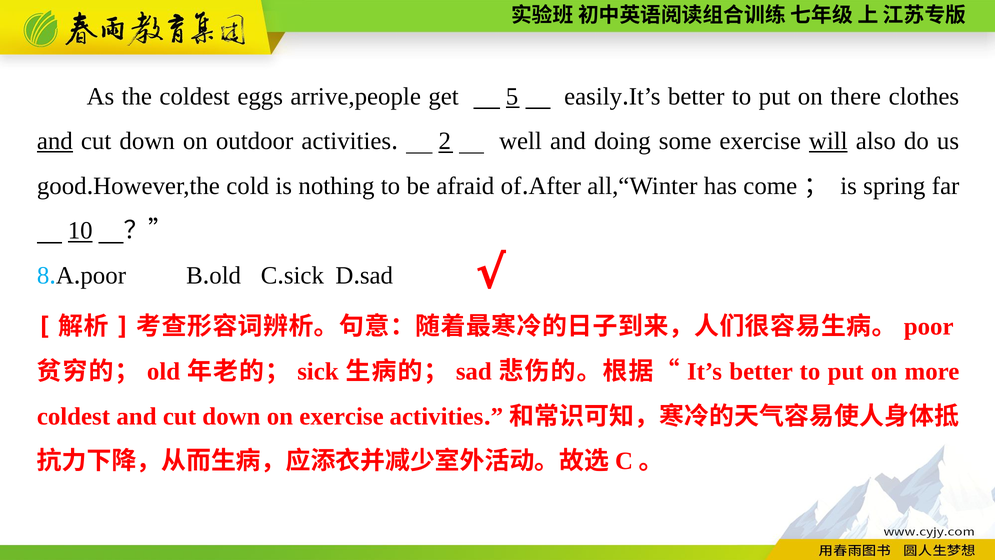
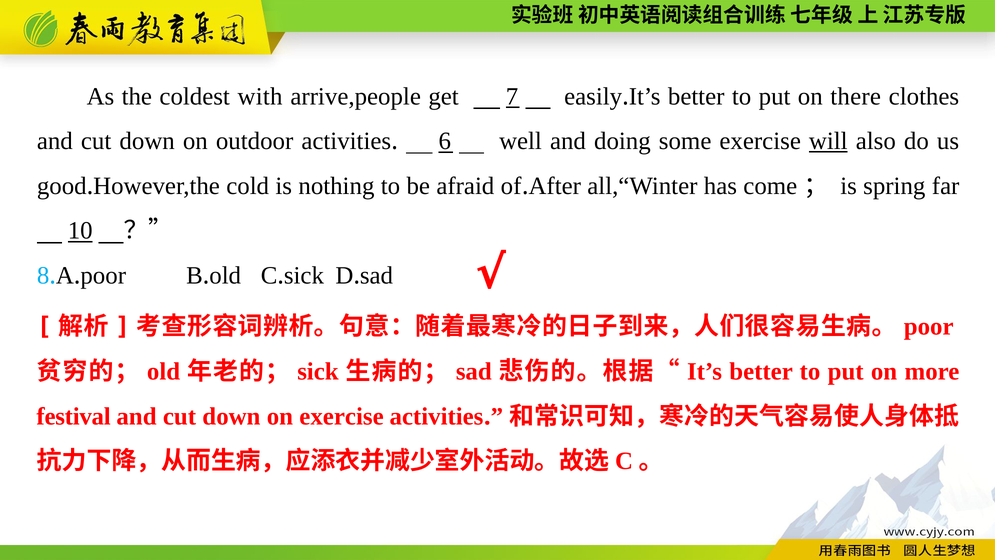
eggs: eggs -> with (260, 96)
5: 5 -> 7 (512, 96)
and underline: present -> none (55, 141)
2: 2 -> 6 (445, 141)
coldest: coldest -> festival (74, 416)
